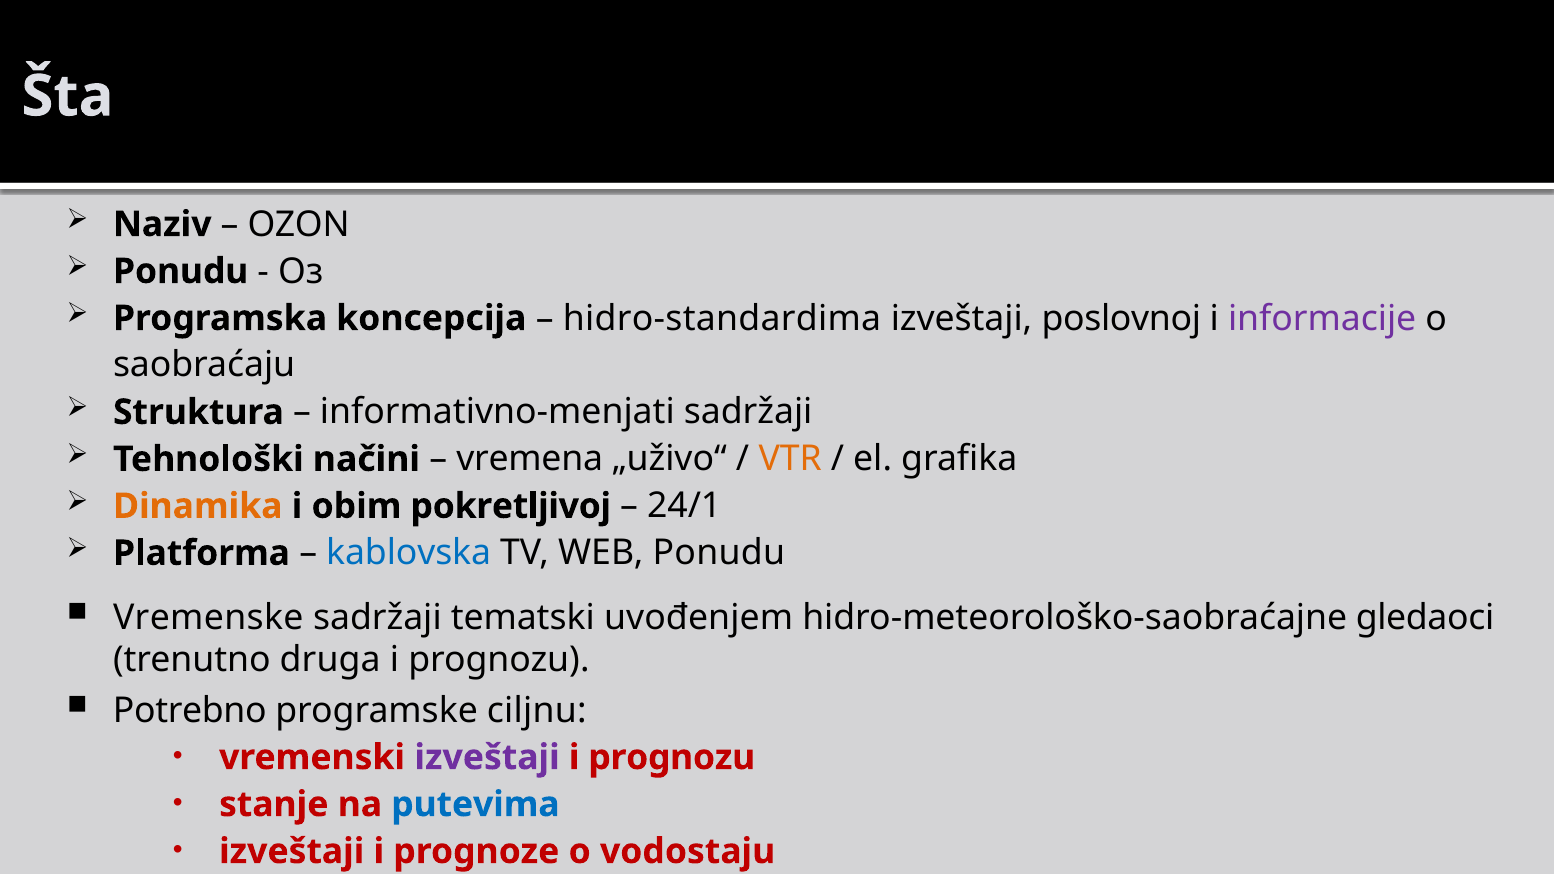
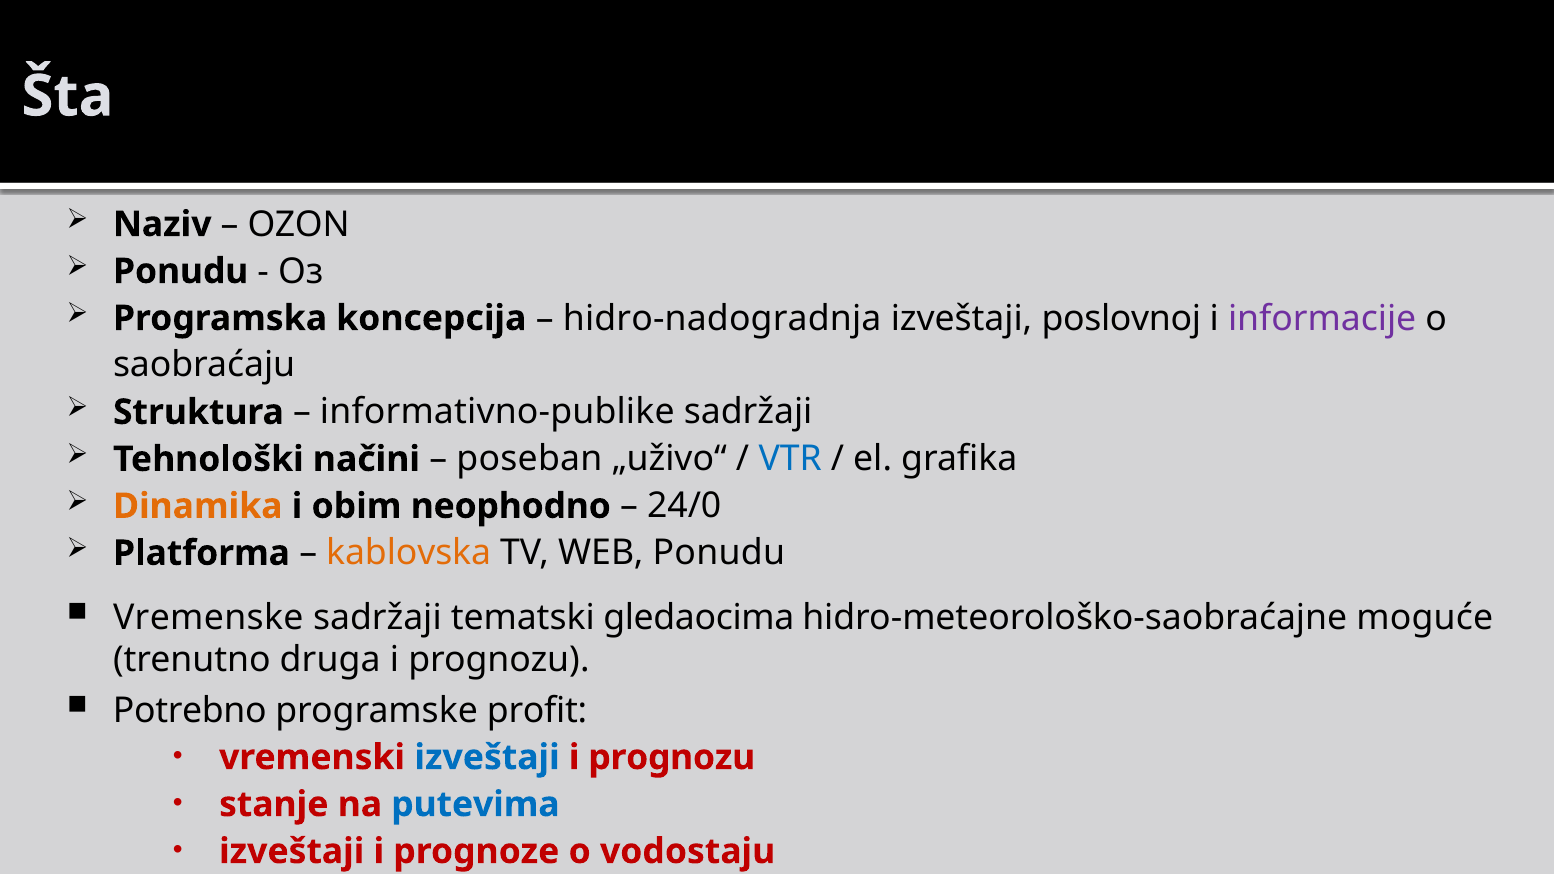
hidro-standardima: hidro-standardima -> hidro-nadogradnja (722, 318)
informativno-menjati: informativno-menjati -> informativno-publike (497, 412)
vremena: vremena -> poseban (529, 459)
VTR colour: orange -> blue (790, 459)
pokretljivoj: pokretljivoj -> neophodno (511, 506)
24/1: 24/1 -> 24/0 (684, 506)
kablovska colour: blue -> orange (409, 553)
uvođenjem: uvođenjem -> gledaocima (699, 617)
gledaoci: gledaoci -> moguće (1425, 617)
ciljnu: ciljnu -> profit (537, 711)
izveštaji colour: purple -> blue (487, 758)
